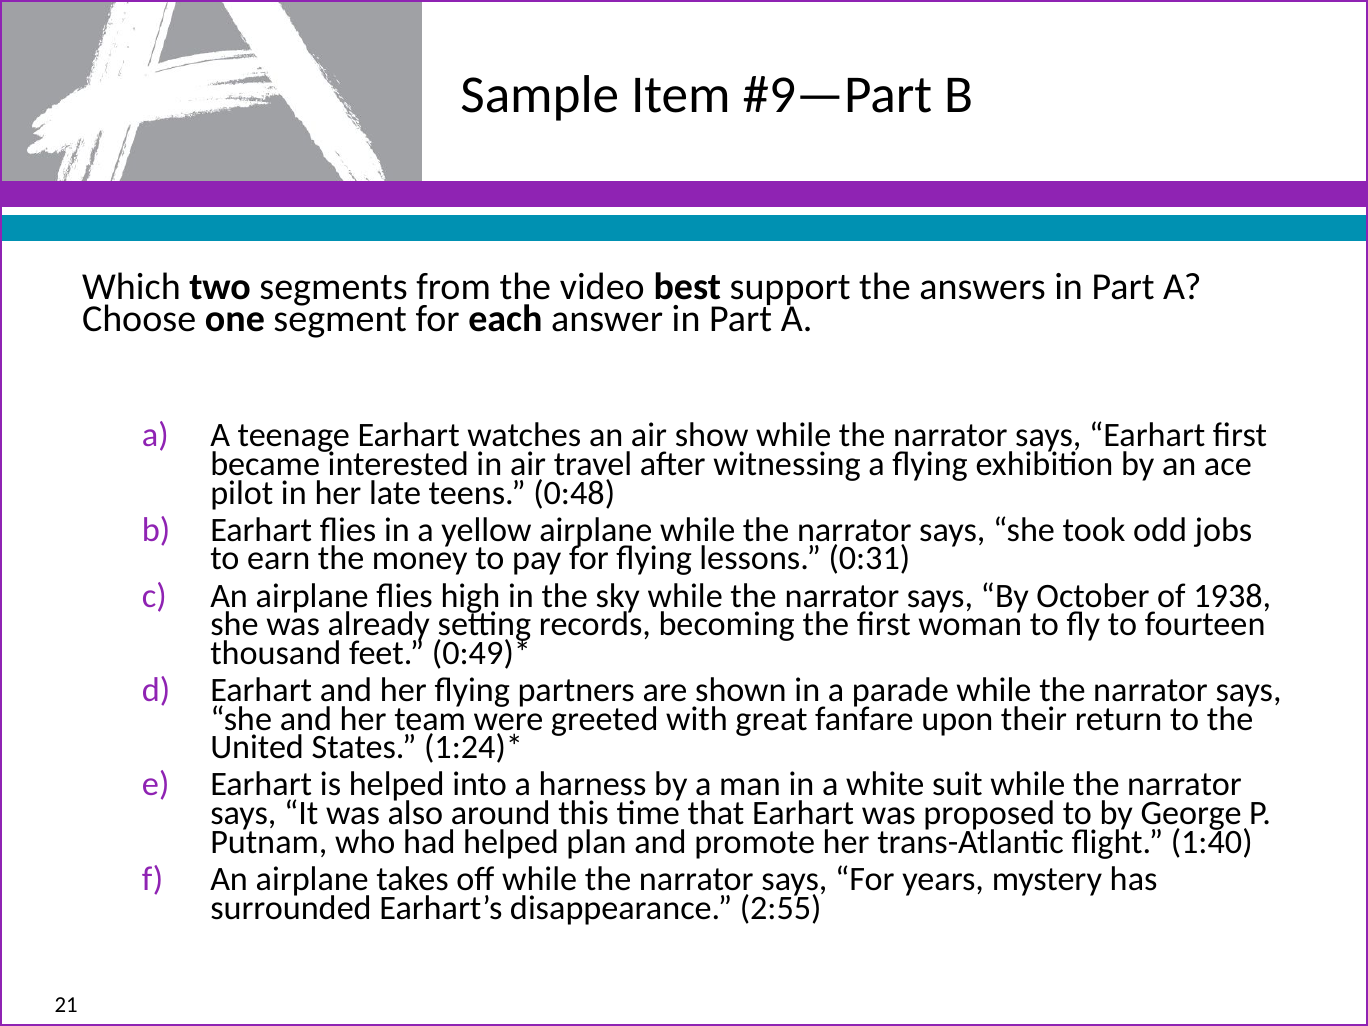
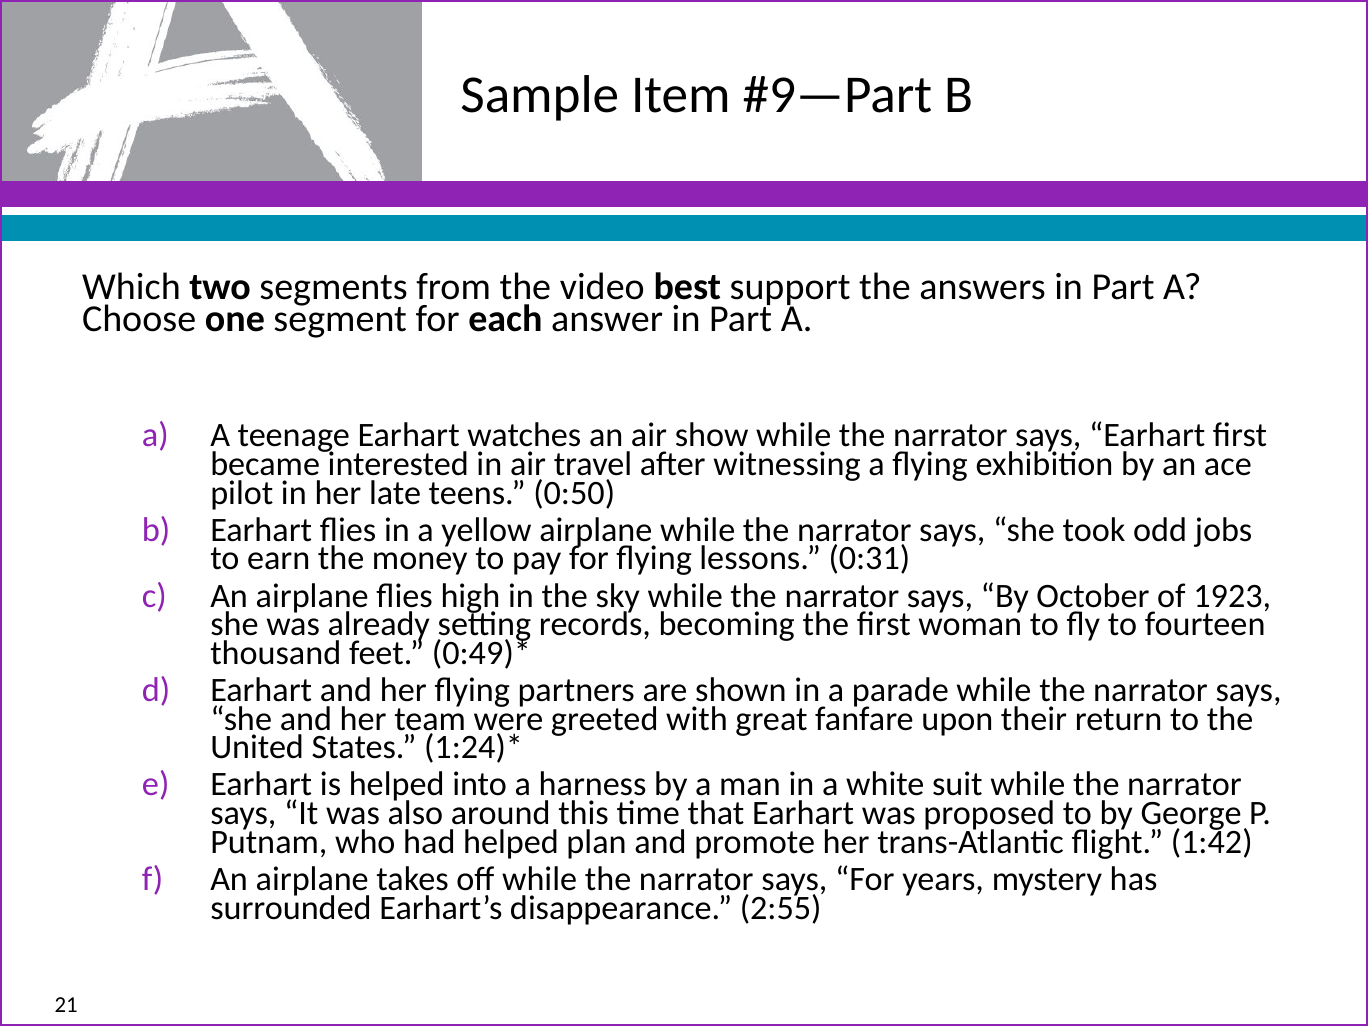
0:48: 0:48 -> 0:50 (574, 493)
1938: 1938 -> 1923 (1232, 596)
1:40: 1:40 -> 1:42 (1212, 842)
